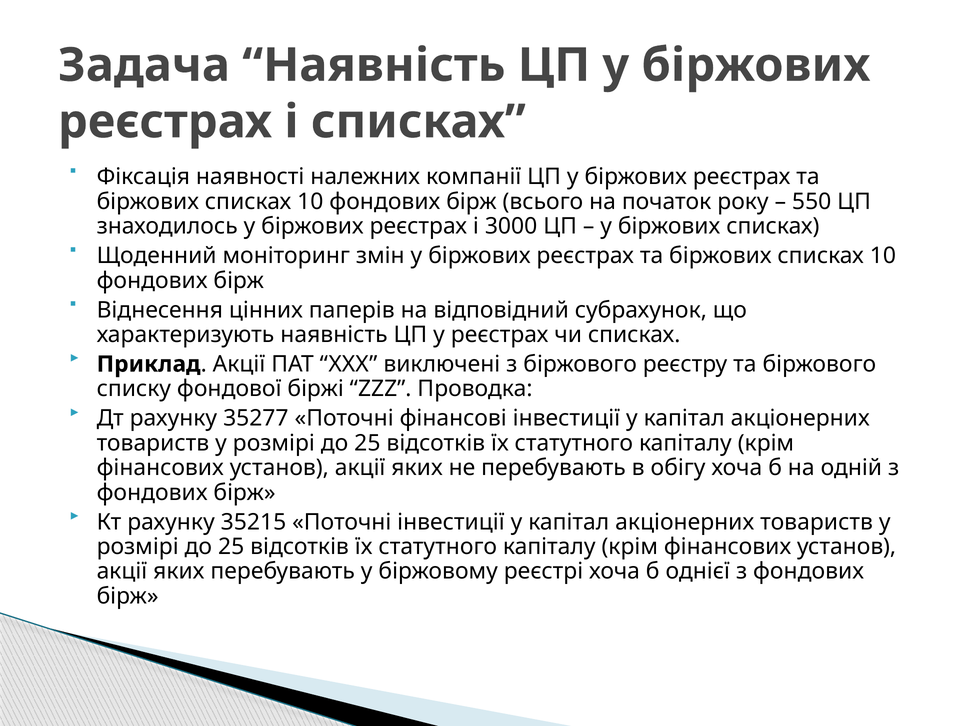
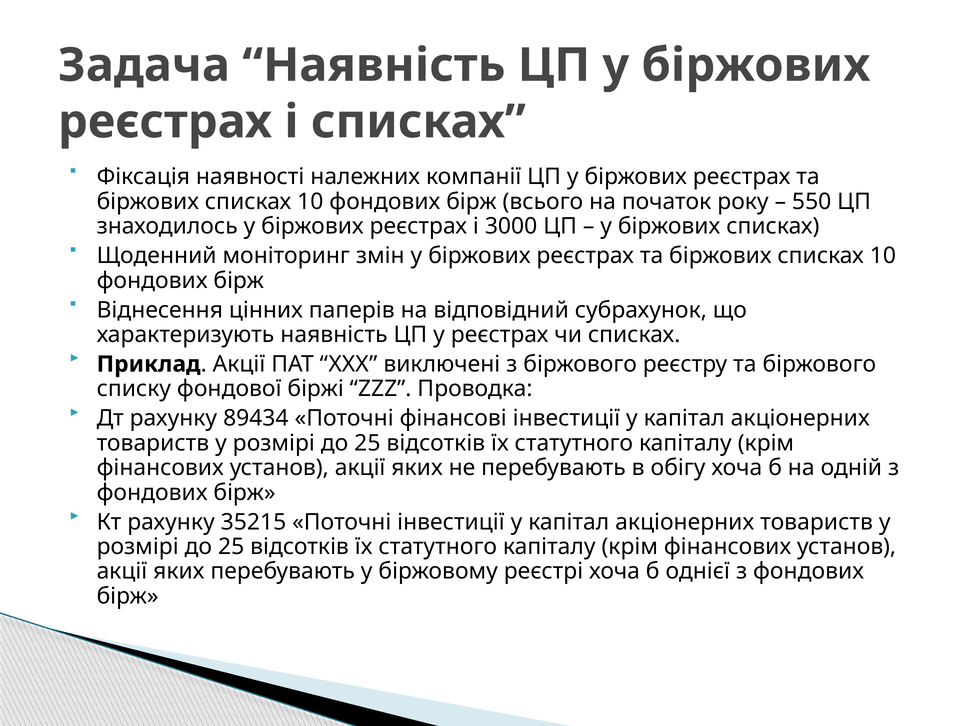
35277: 35277 -> 89434 (256, 418)
